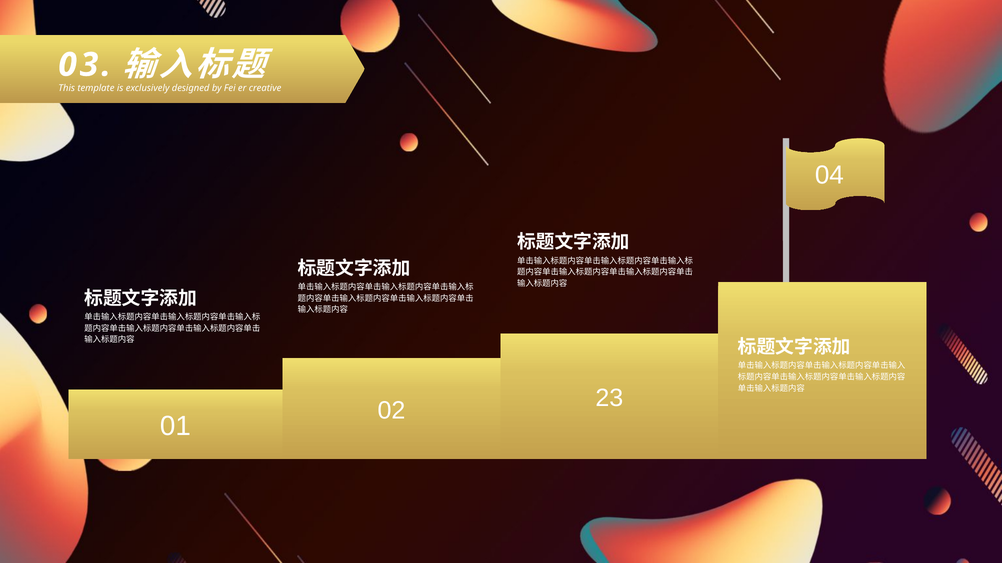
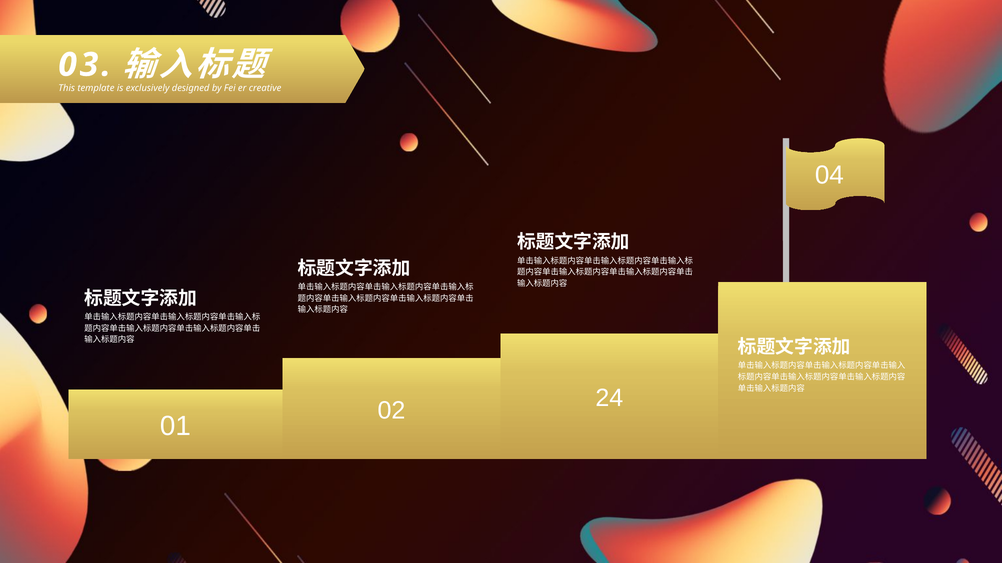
23: 23 -> 24 (609, 398)
